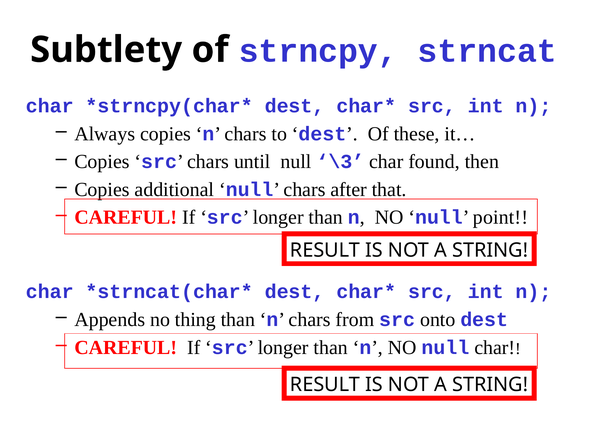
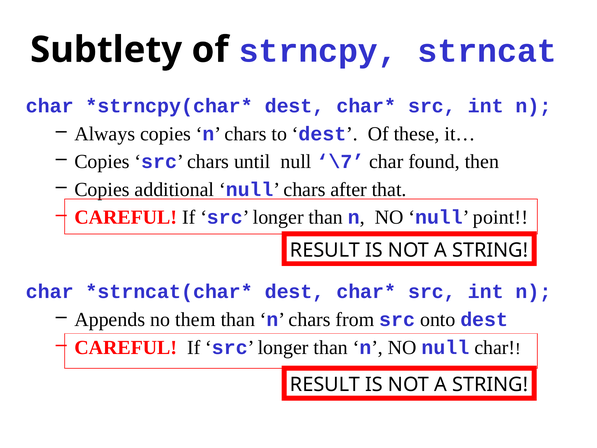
\3: \3 -> \7 (340, 162)
thing: thing -> them (195, 319)
